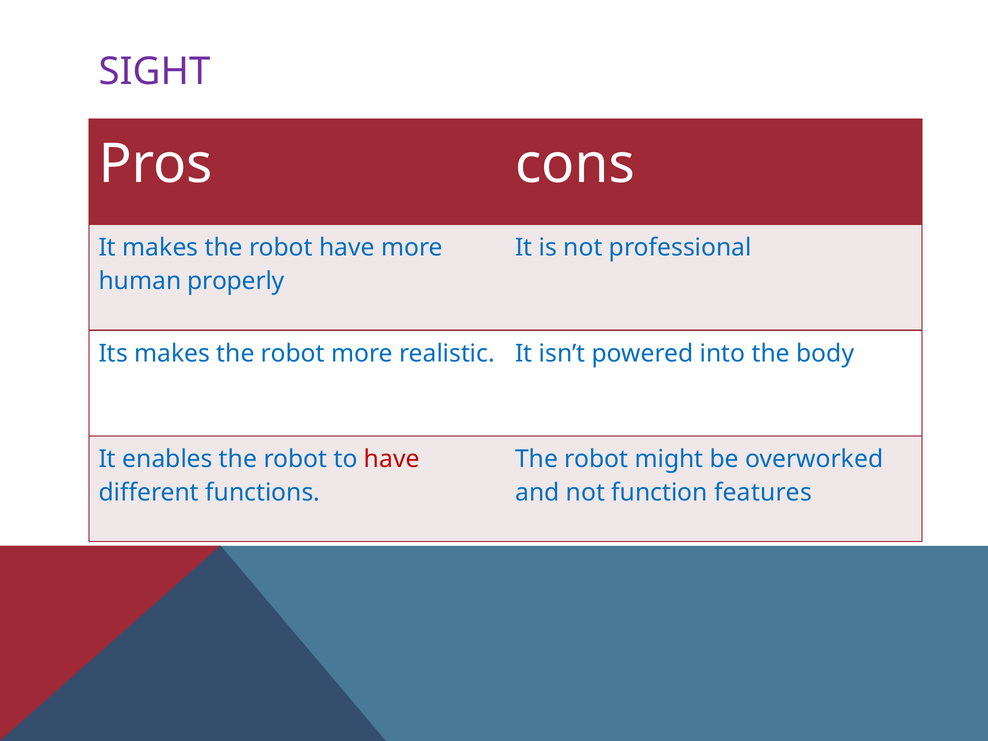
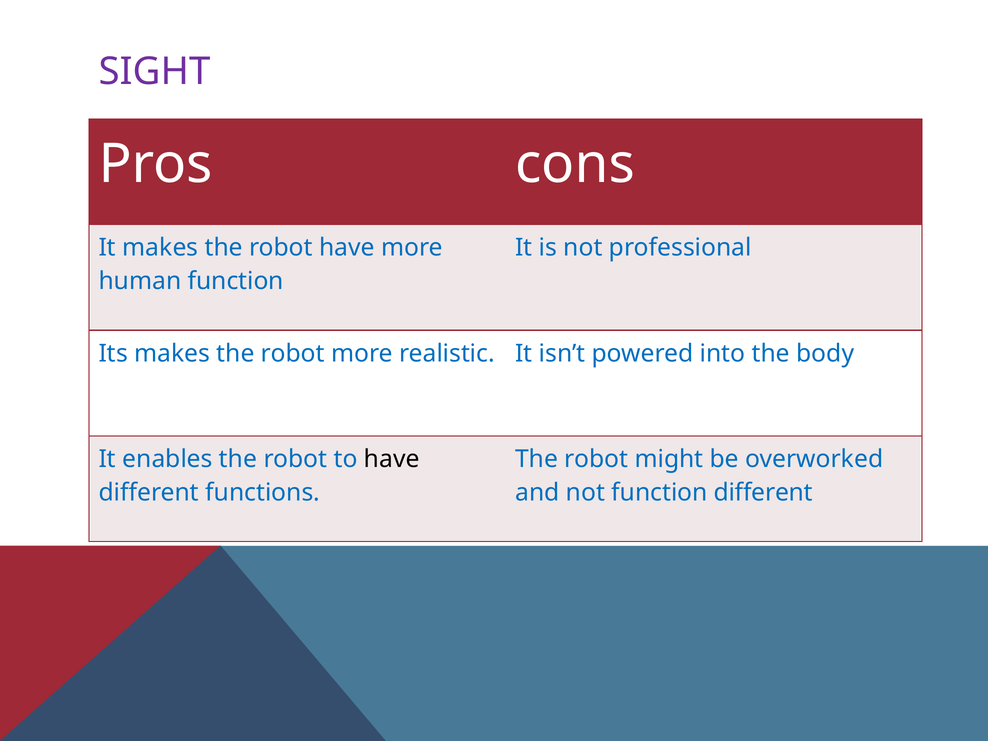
human properly: properly -> function (236, 281)
have colour: red -> black (392, 459)
function features: features -> different (763, 493)
